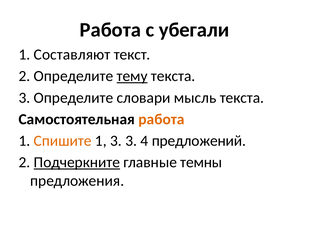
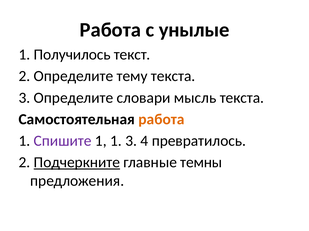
убегали: убегали -> унылые (194, 30)
Составляют: Составляют -> Получилось (72, 55)
тему underline: present -> none (132, 76)
Спишите colour: orange -> purple (63, 141)
1 3: 3 -> 1 (116, 141)
предложений: предложений -> превратилось (199, 141)
